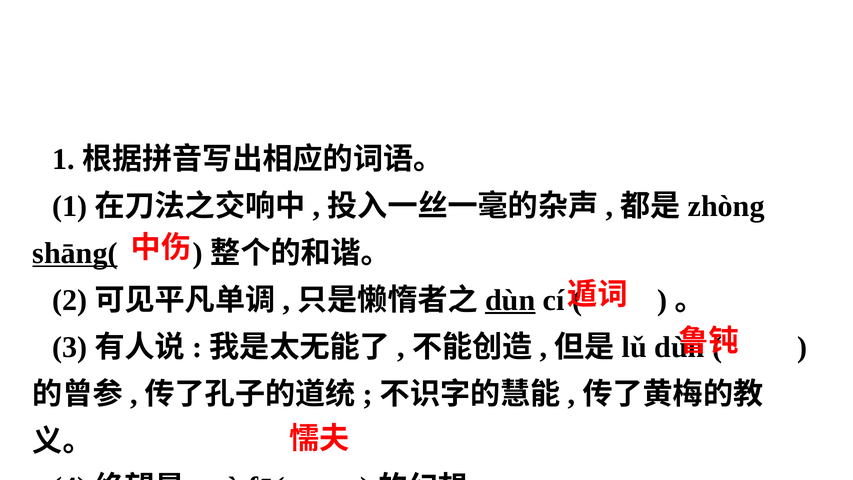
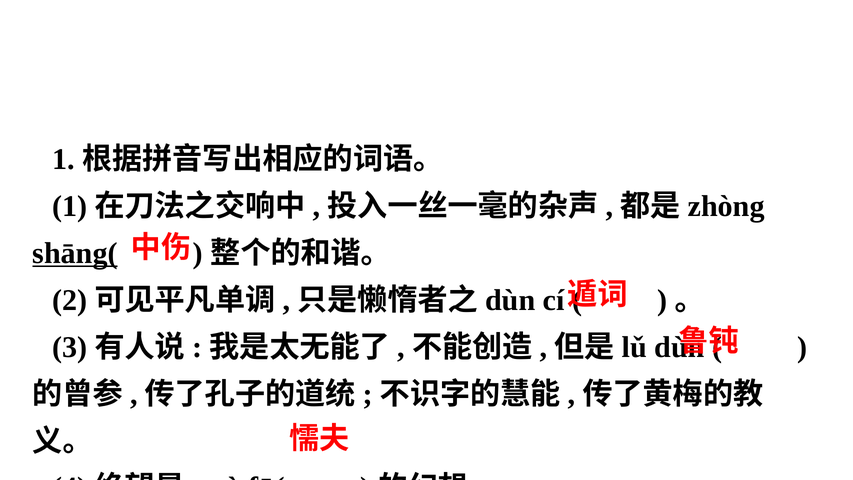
dùn underline: present -> none (510, 300)
